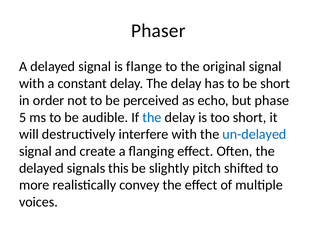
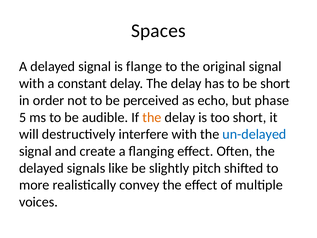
Phaser: Phaser -> Spaces (158, 31)
the colour: blue -> orange (152, 117)
this: this -> like (118, 168)
